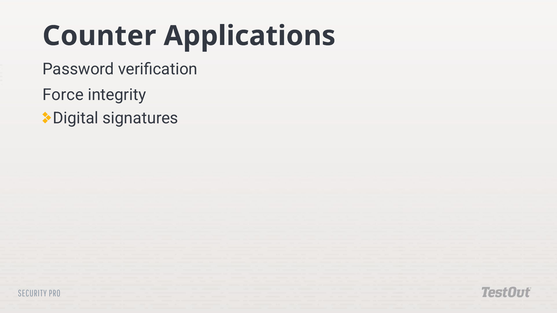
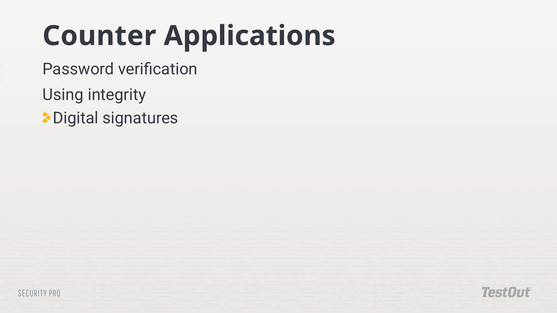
Force: Force -> Using (63, 95)
